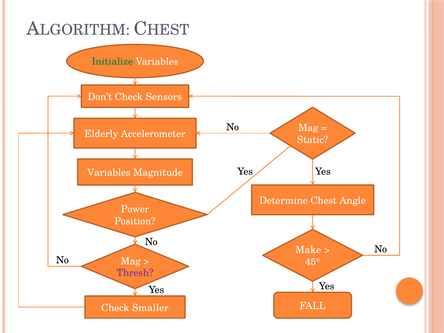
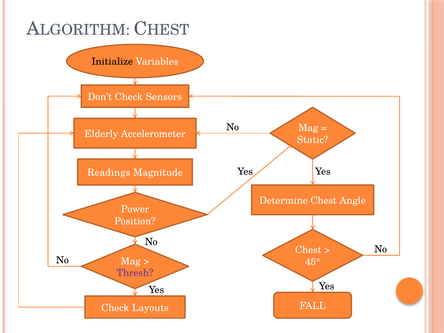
Initialize colour: green -> black (112, 62)
Variables: Variables -> Readings (109, 173)
Make: Make -> Chest (308, 250)
Smaller: Smaller -> Layouts (150, 308)
